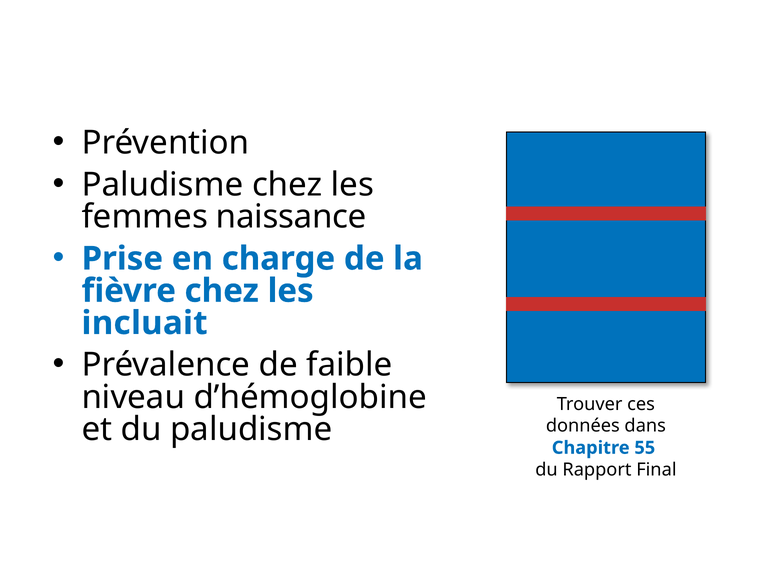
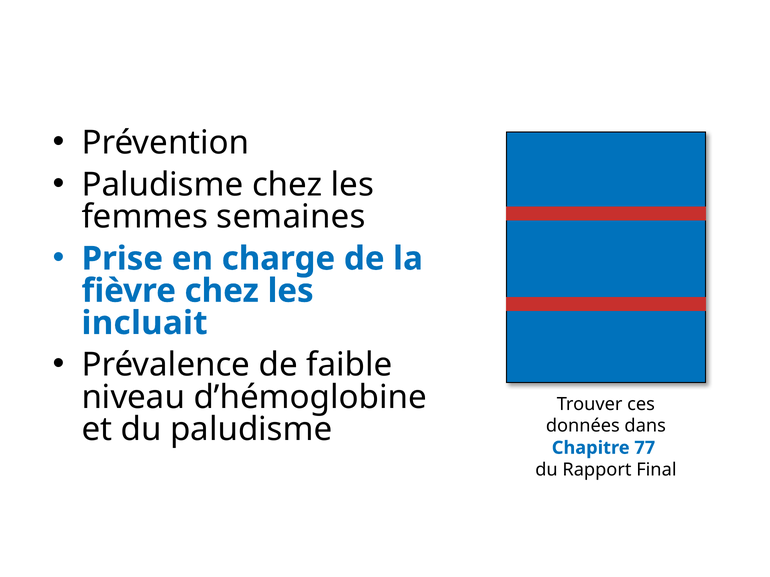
naissance: naissance -> semaines (291, 217)
55: 55 -> 77 (645, 448)
